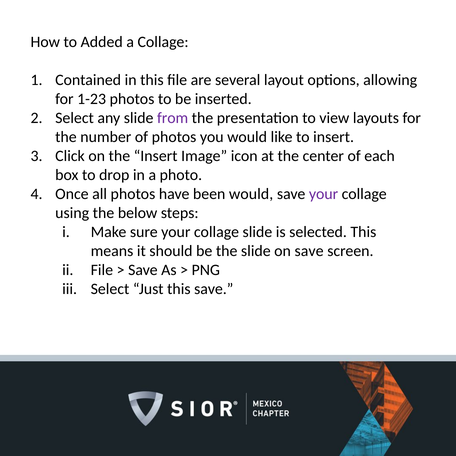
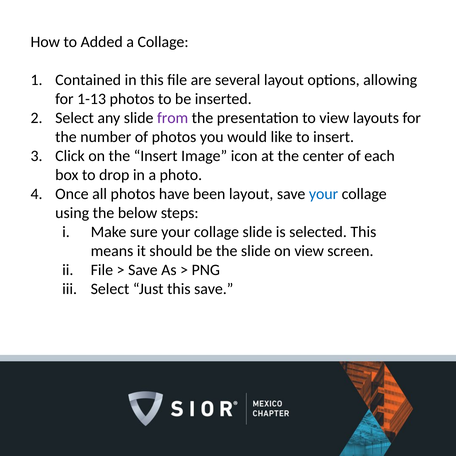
1-23: 1-23 -> 1-13 (92, 99)
been would: would -> layout (251, 194)
your colour: purple -> blue (324, 194)
on save: save -> view (309, 251)
